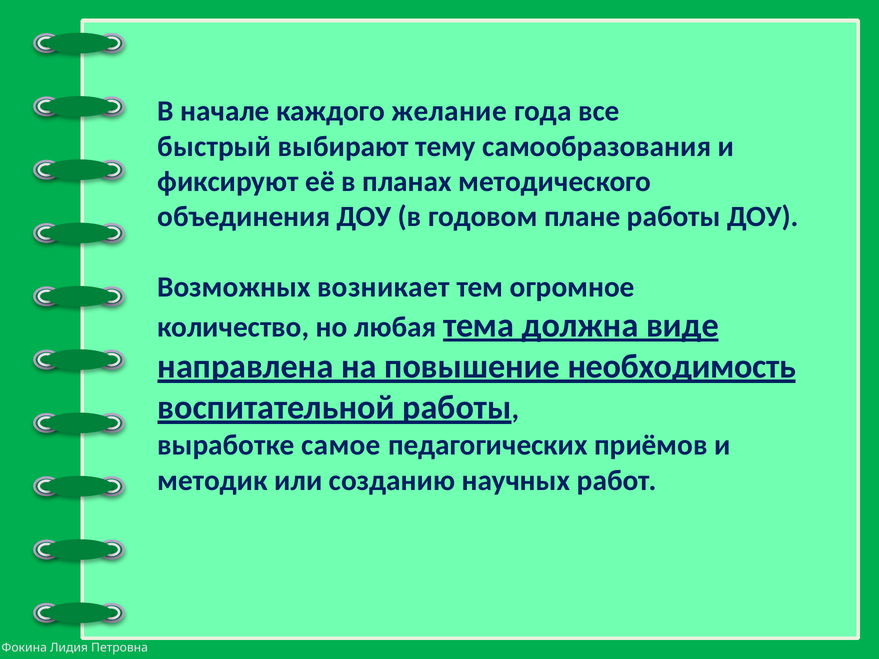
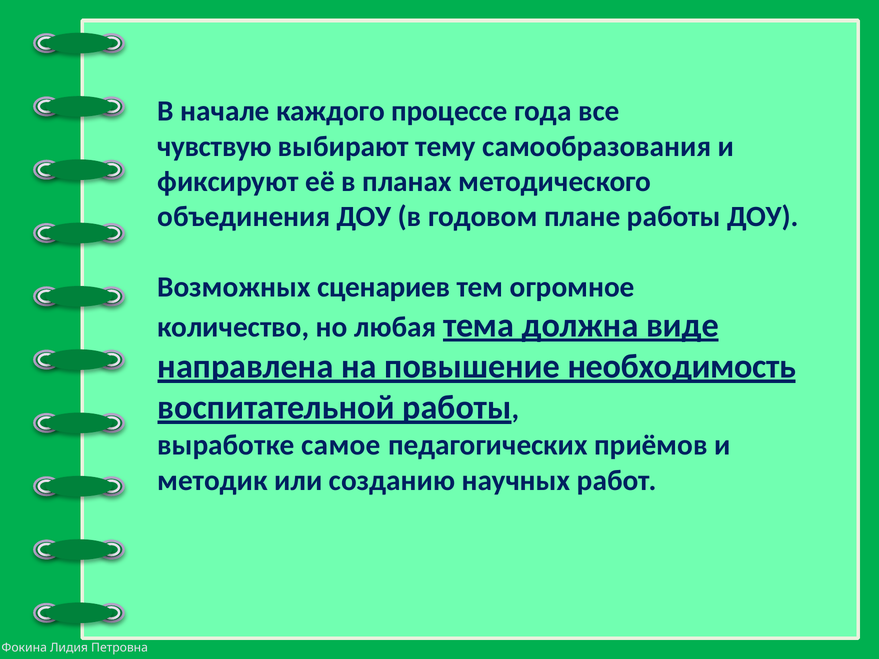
желание: желание -> процессе (450, 111)
быстрый: быстрый -> чувствую (215, 146)
возникает: возникает -> сценариев (384, 287)
